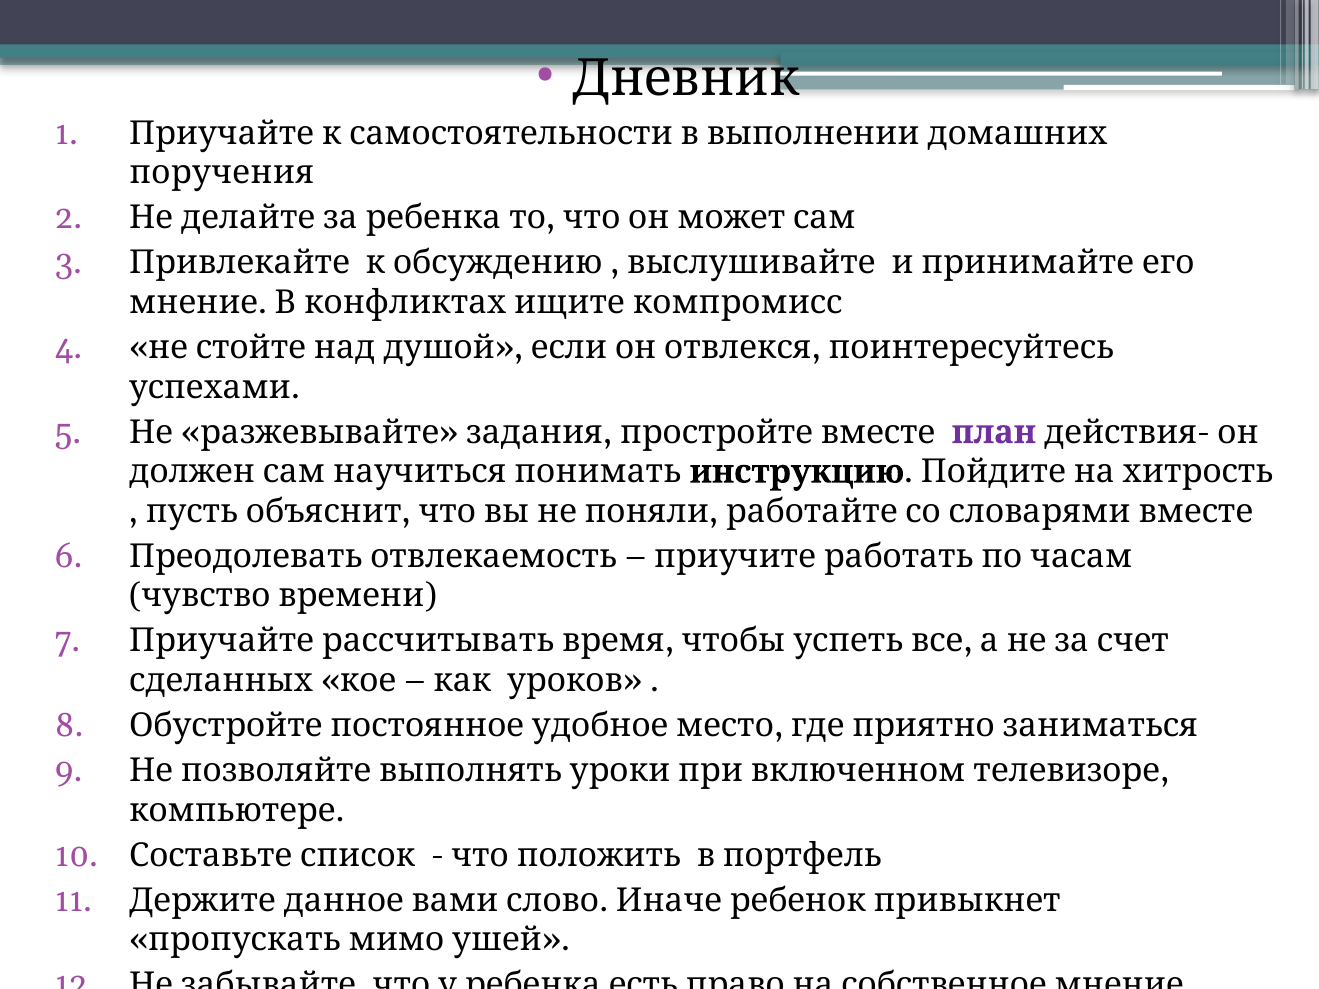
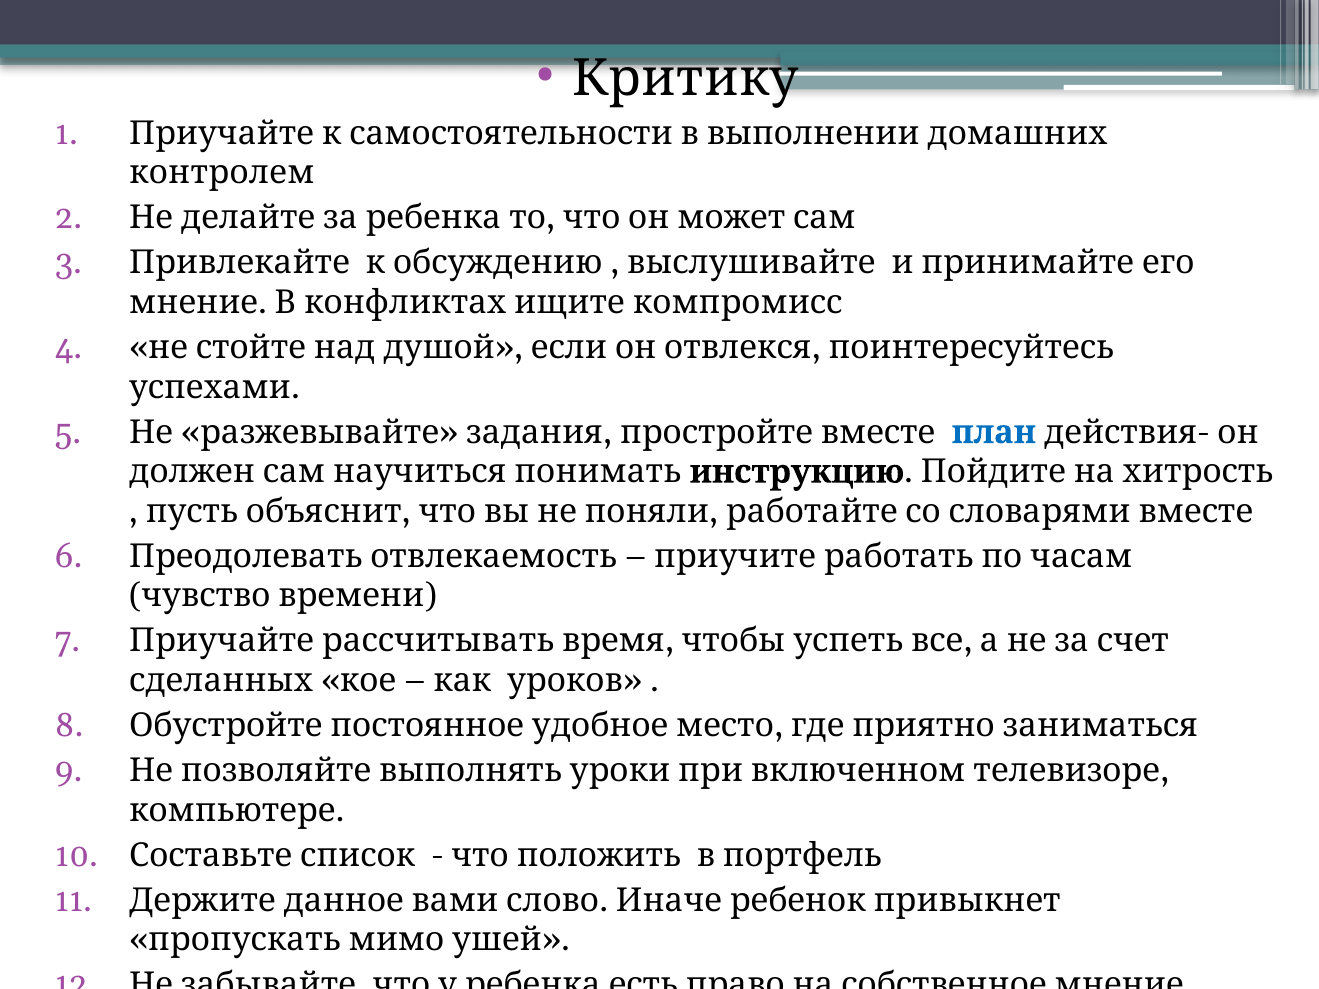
Дневник: Дневник -> Критику (686, 79)
поручения: поручения -> контролем (222, 173)
план colour: purple -> blue (994, 432)
